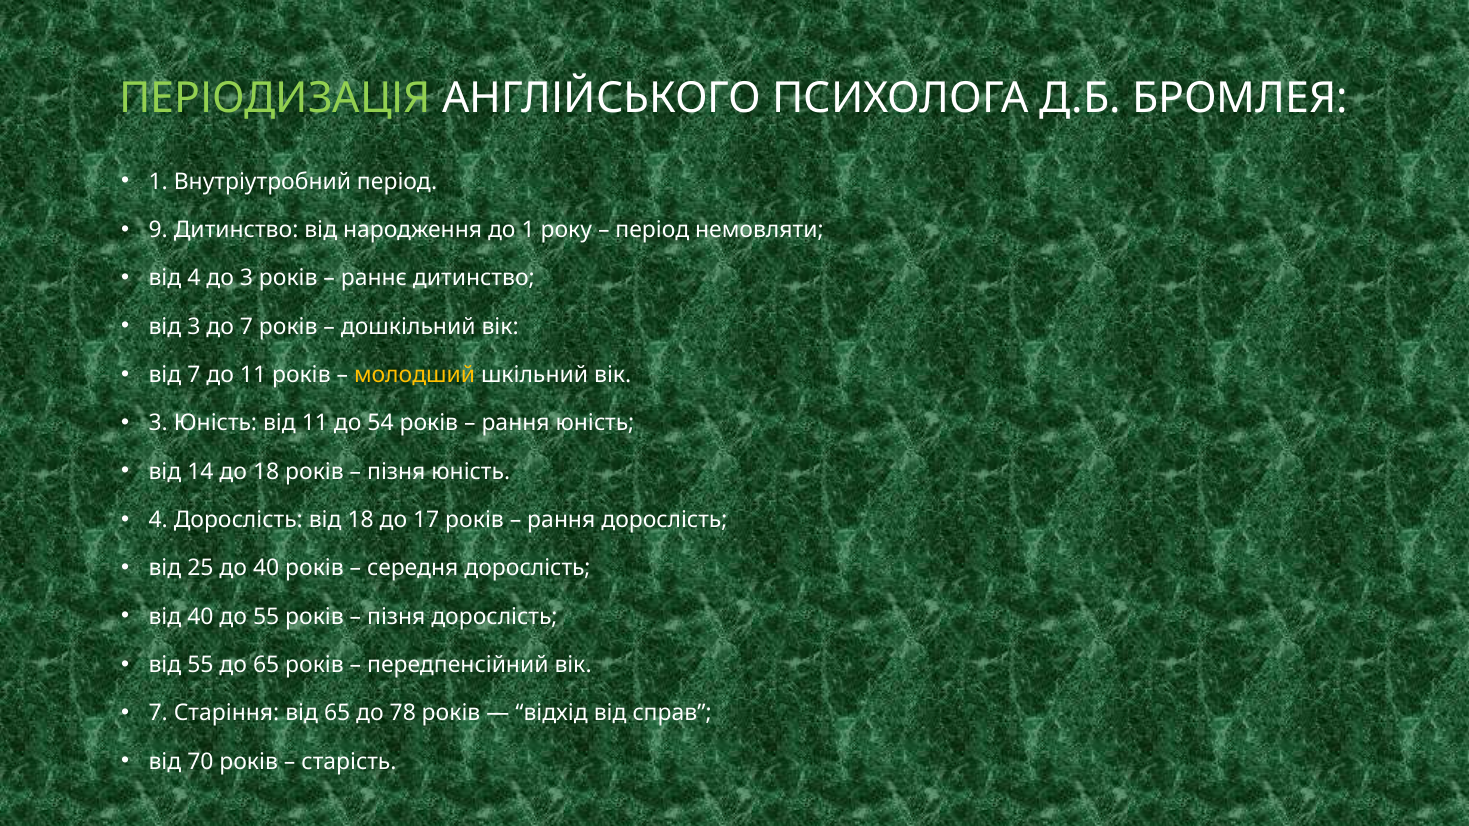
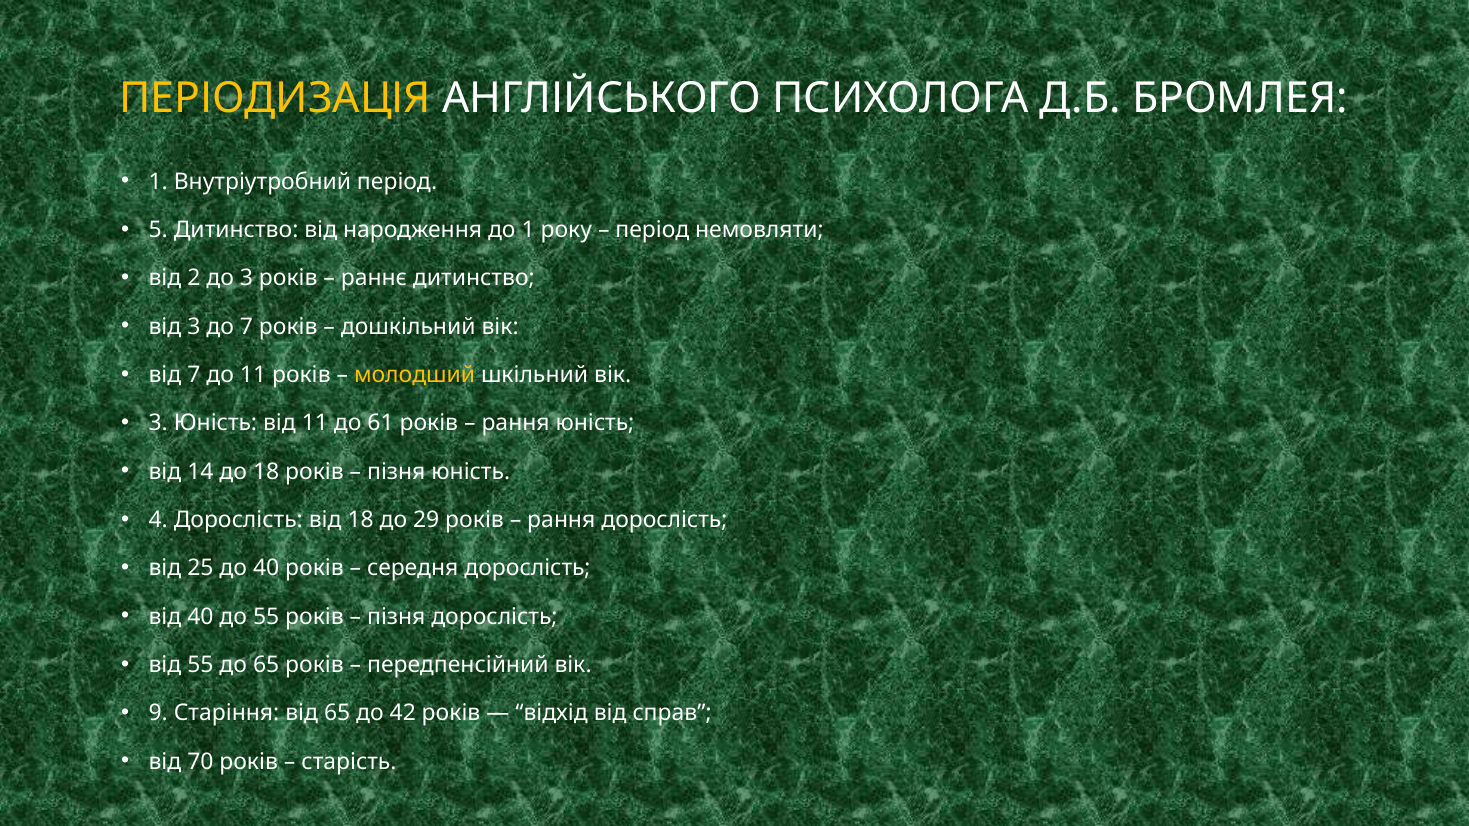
ПЕРІОДИЗАЦІЯ colour: light green -> yellow (275, 98)
9: 9 -> 5 (158, 230)
від 4: 4 -> 2 (194, 278)
54: 54 -> 61 (381, 423)
17: 17 -> 29 (426, 520)
7: 7 -> 9 (158, 714)
78: 78 -> 42 (403, 714)
